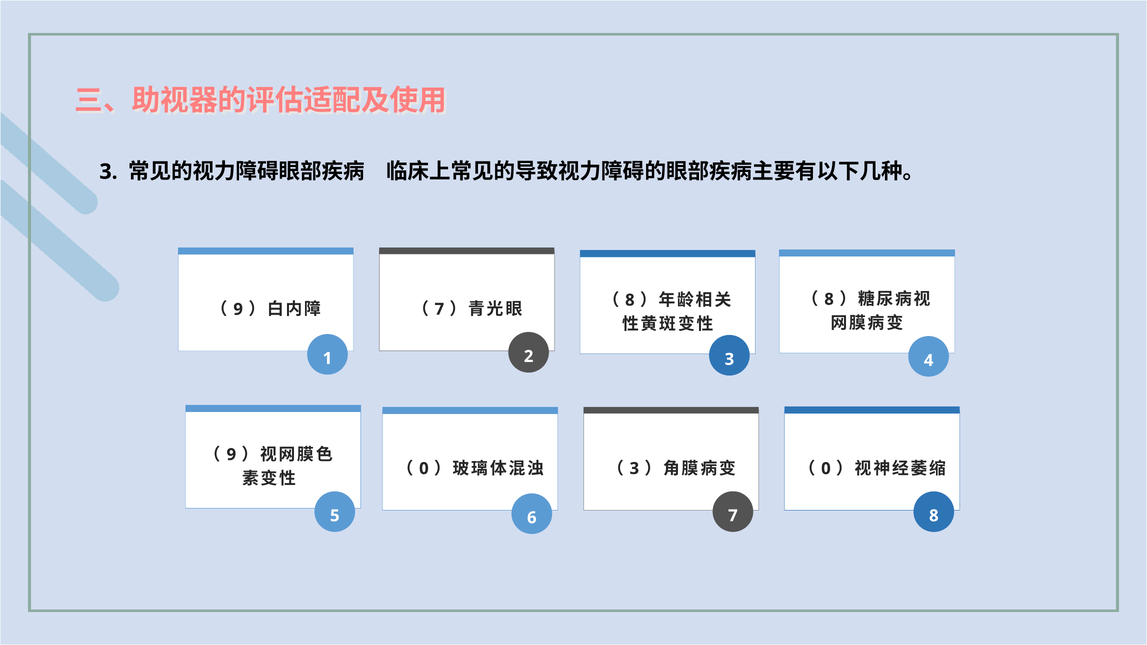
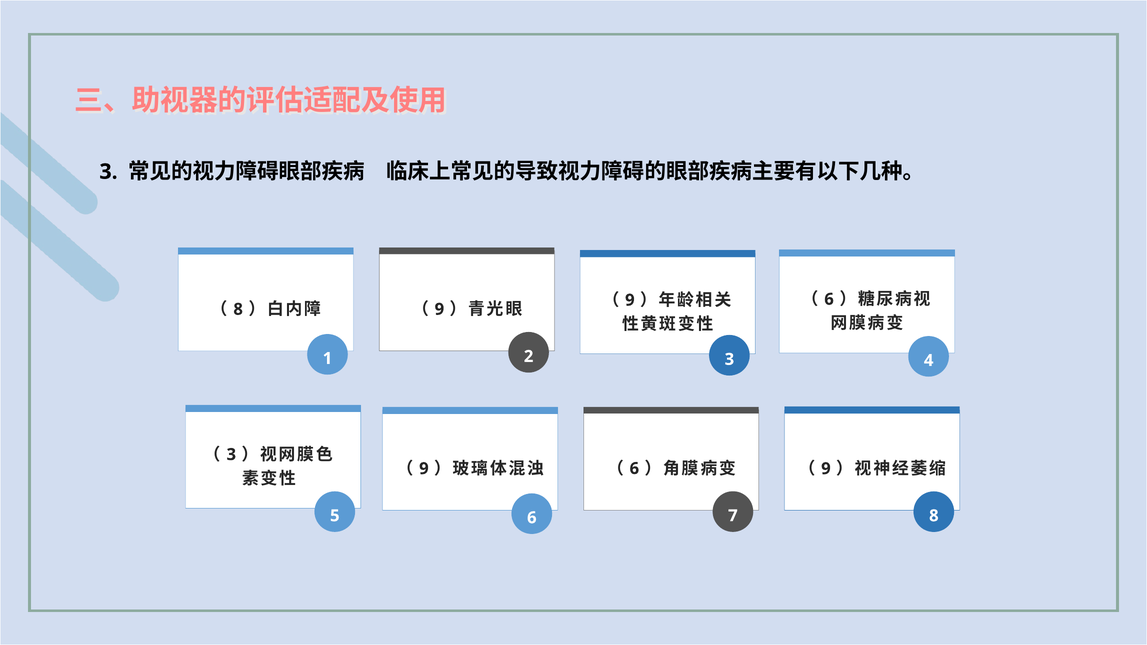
8: 8 -> 6 (829, 299)
8: 8 -> 9 (630, 300)
7: 7 -> 9 (439, 309)
9: 9 -> 8 (238, 309)
9: 9 -> 3 (231, 455)
3: 3 -> 6 (634, 469)
0: 0 -> 9 (424, 469)
0: 0 -> 9 (826, 469)
